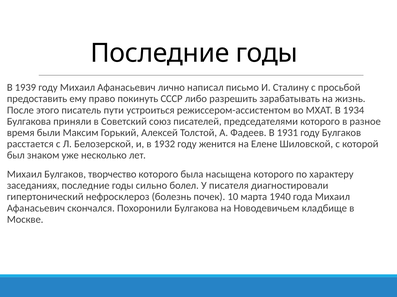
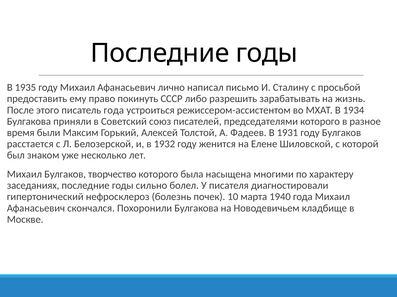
1939: 1939 -> 1935 (25, 88)
писатель пути: пути -> года (114, 110)
насыщена которого: которого -> многими (274, 175)
